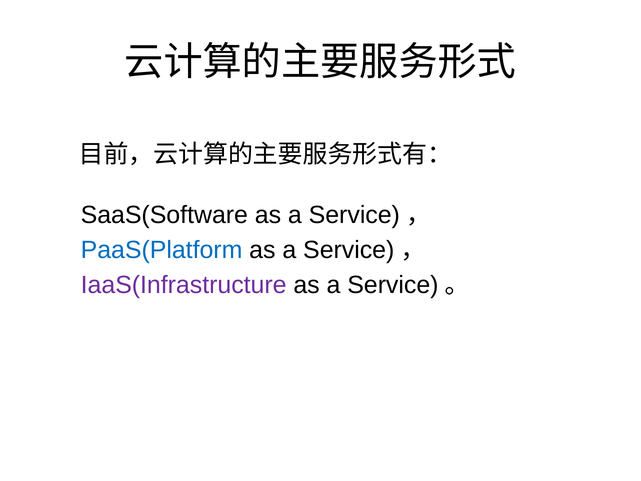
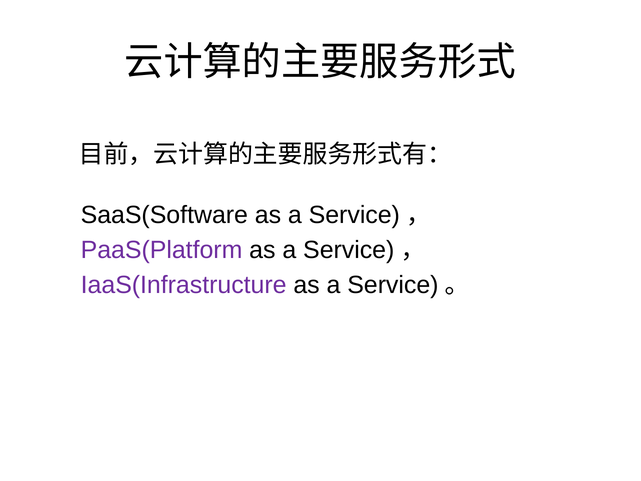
PaaS(Platform colour: blue -> purple (162, 250)
